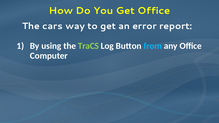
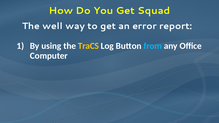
Get Office: Office -> Squad (154, 11)
cars: cars -> well (53, 26)
TraCS colour: light green -> yellow (88, 46)
